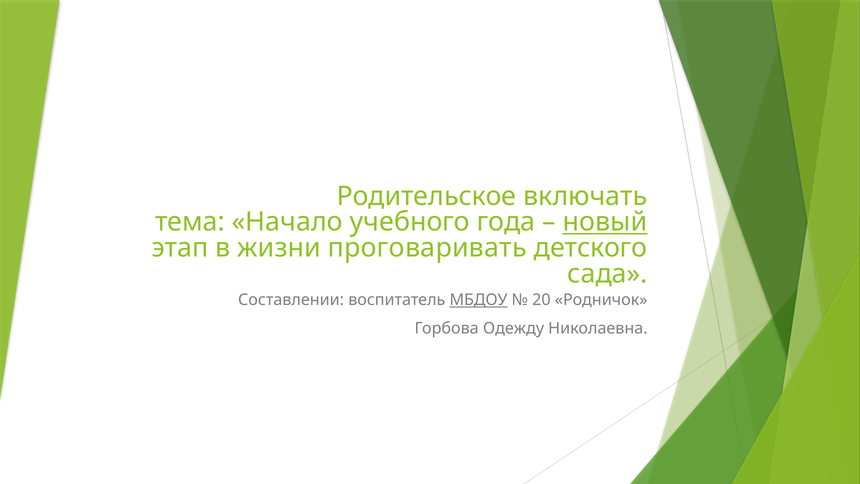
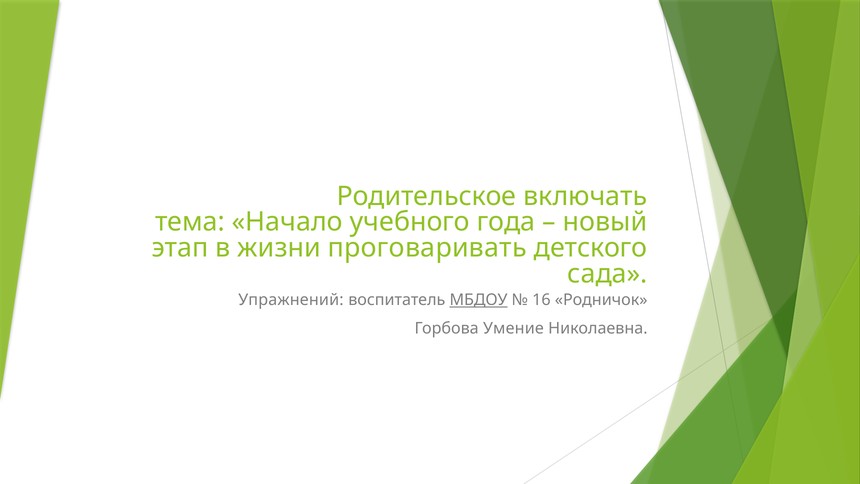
новый underline: present -> none (605, 222)
Составлении: Составлении -> Упражнений (291, 300)
20: 20 -> 16 (541, 300)
Одежду: Одежду -> Умение (513, 328)
